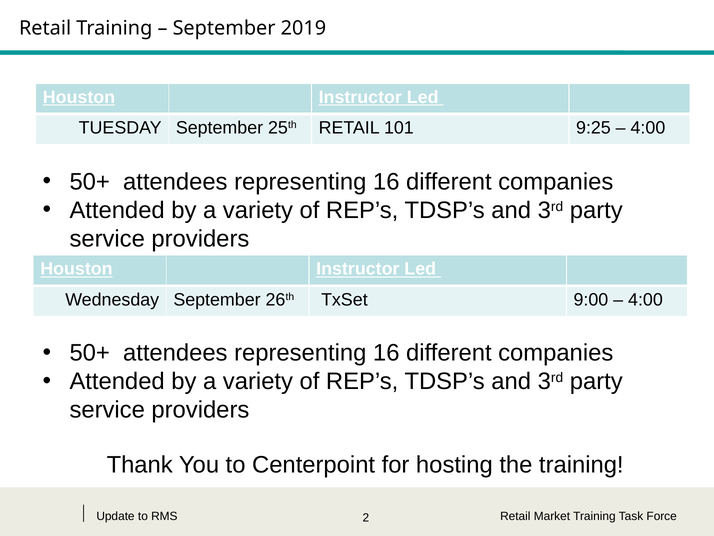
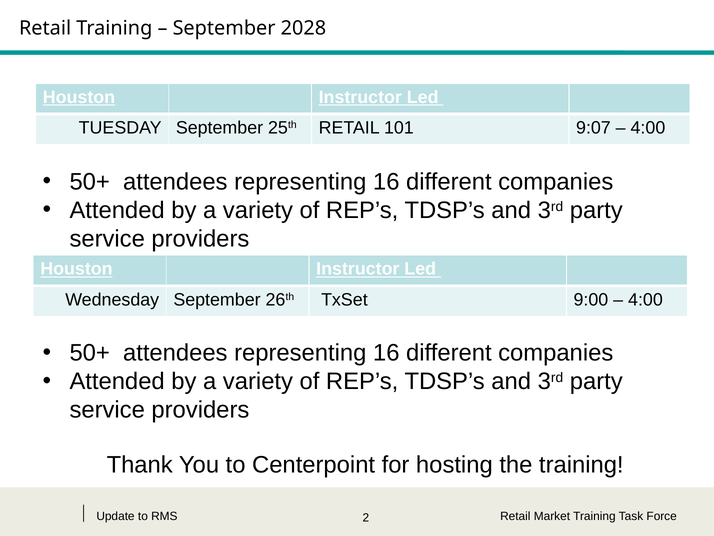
2019: 2019 -> 2028 (303, 28)
9:25: 9:25 -> 9:07 (593, 128)
